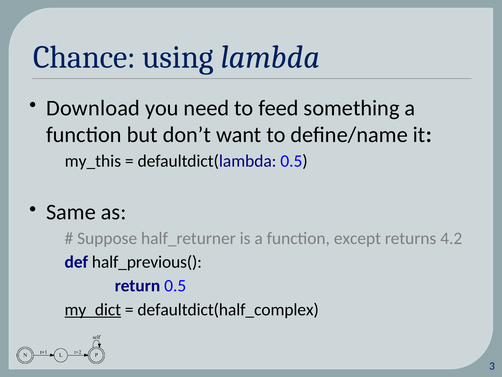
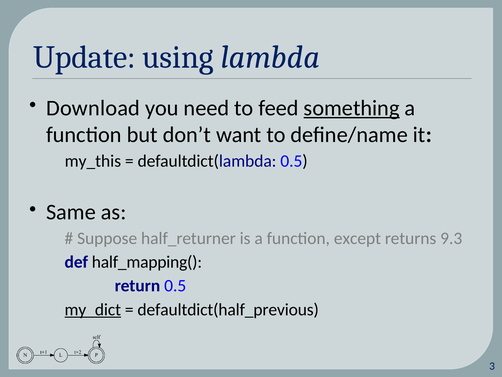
Chance: Chance -> Update (84, 57)
something underline: none -> present (352, 108)
4.2: 4.2 -> 9.3 (451, 238)
half_previous(: half_previous( -> half_mapping( (147, 262)
defaultdict(half_complex: defaultdict(half_complex -> defaultdict(half_previous (228, 309)
